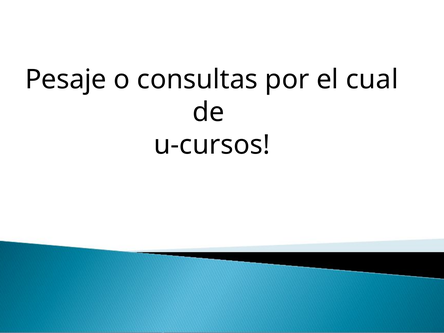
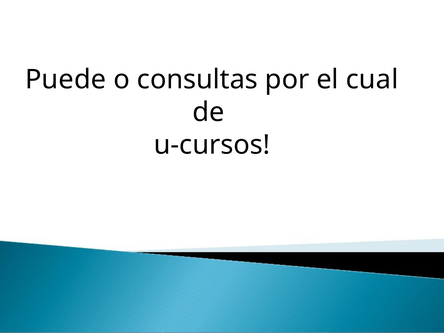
Pesaje: Pesaje -> Puede (66, 80)
